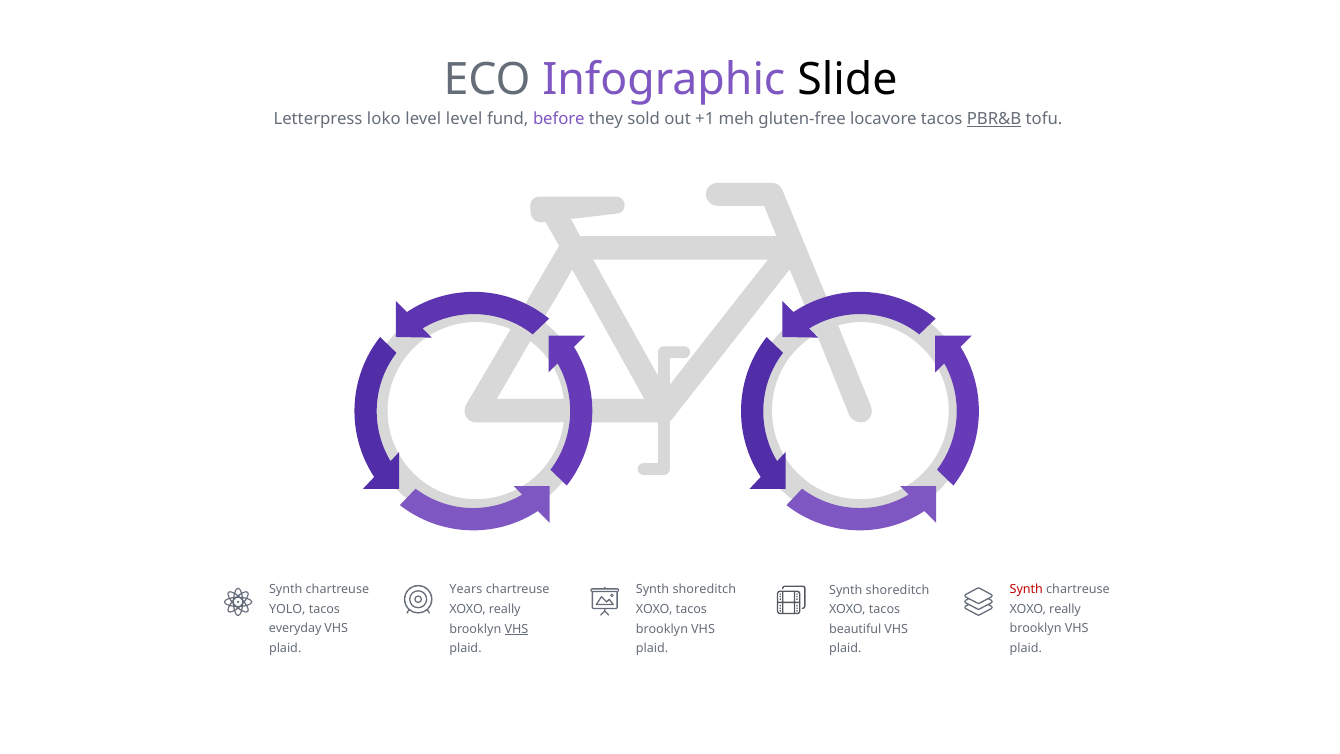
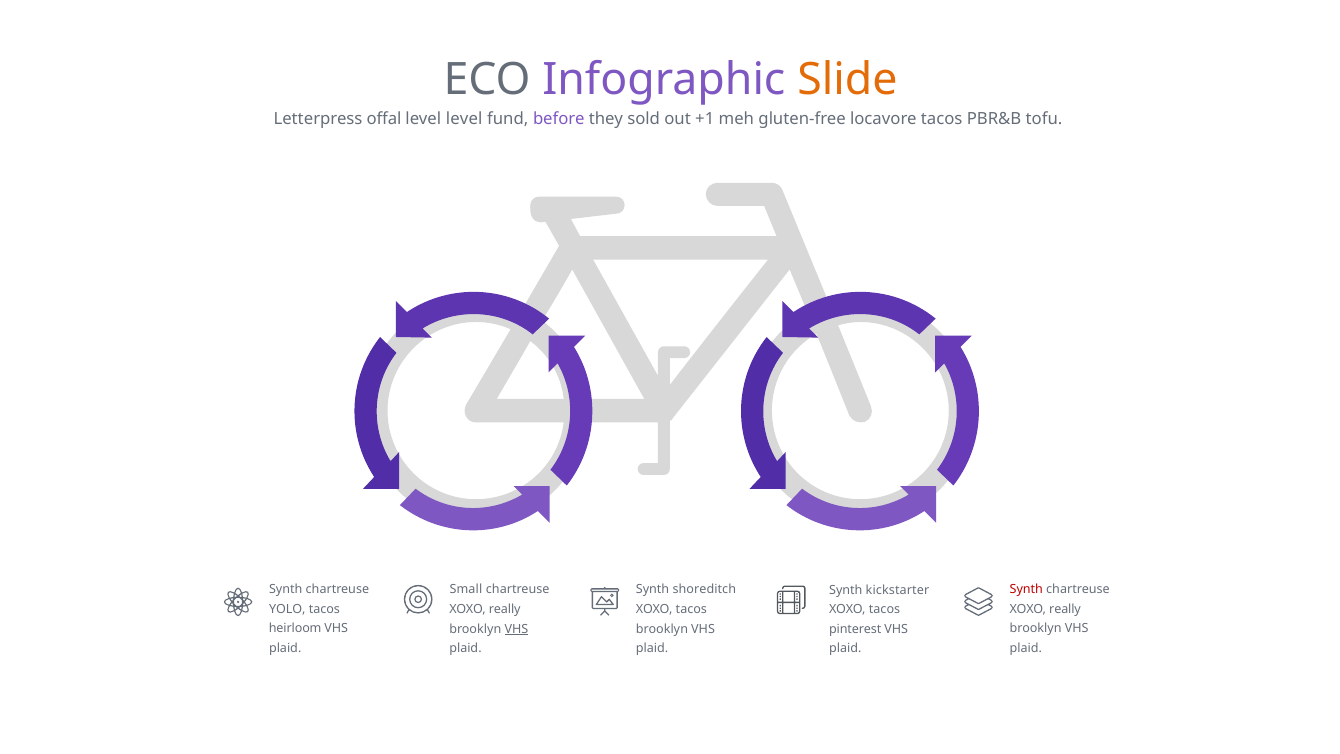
Slide colour: black -> orange (847, 80)
loko: loko -> offal (384, 119)
PBR&B underline: present -> none (994, 119)
Years: Years -> Small (466, 590)
shoreditch: shoreditch -> kickstarter (897, 590)
everyday: everyday -> heirloom (295, 629)
beautiful: beautiful -> pinterest (855, 629)
